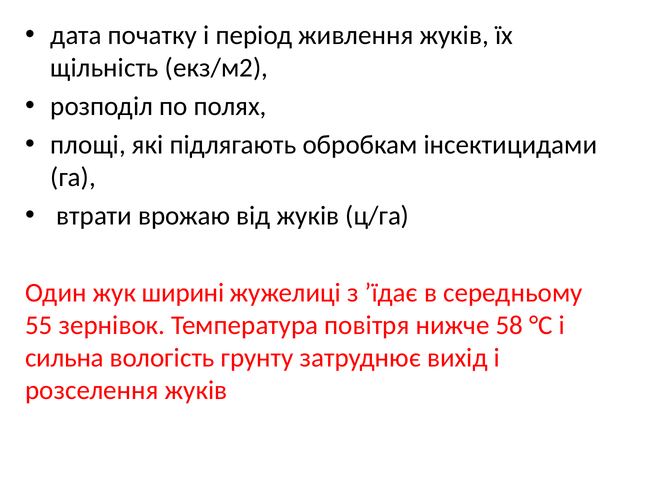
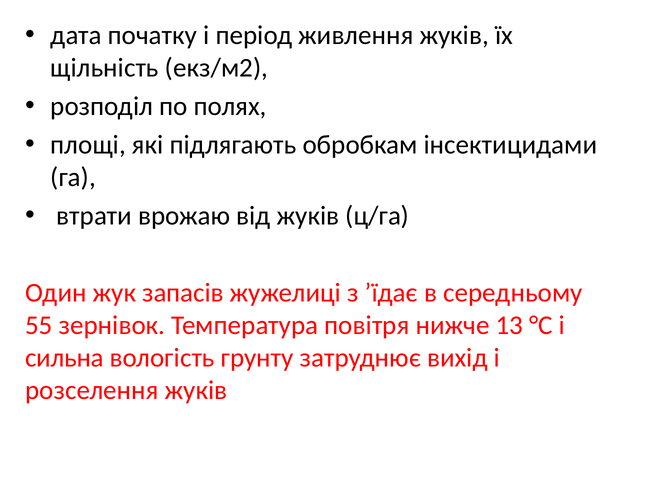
ширині: ширині -> запасів (183, 293)
58: 58 -> 13 (509, 325)
